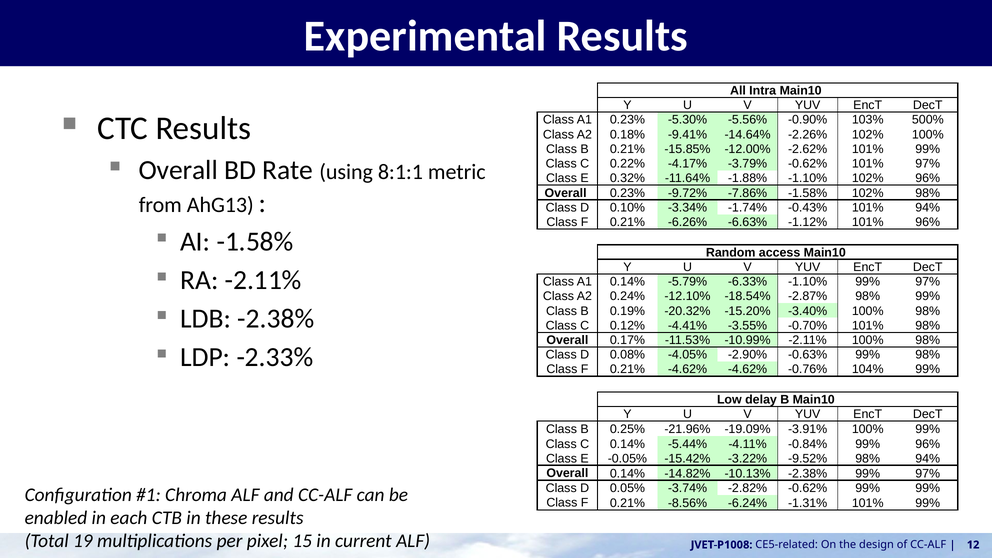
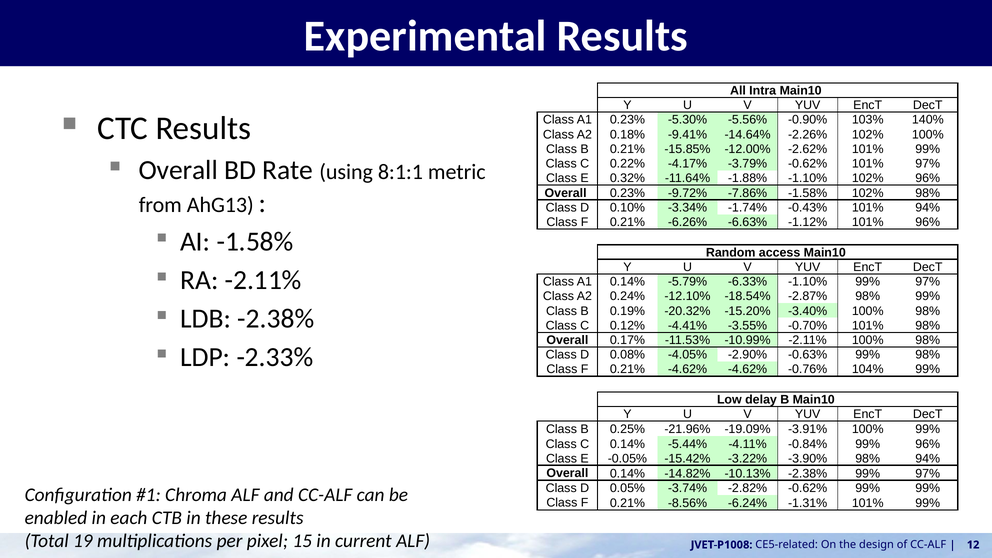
500%: 500% -> 140% (928, 120)
-9.52%: -9.52% -> -3.90% (808, 459)
